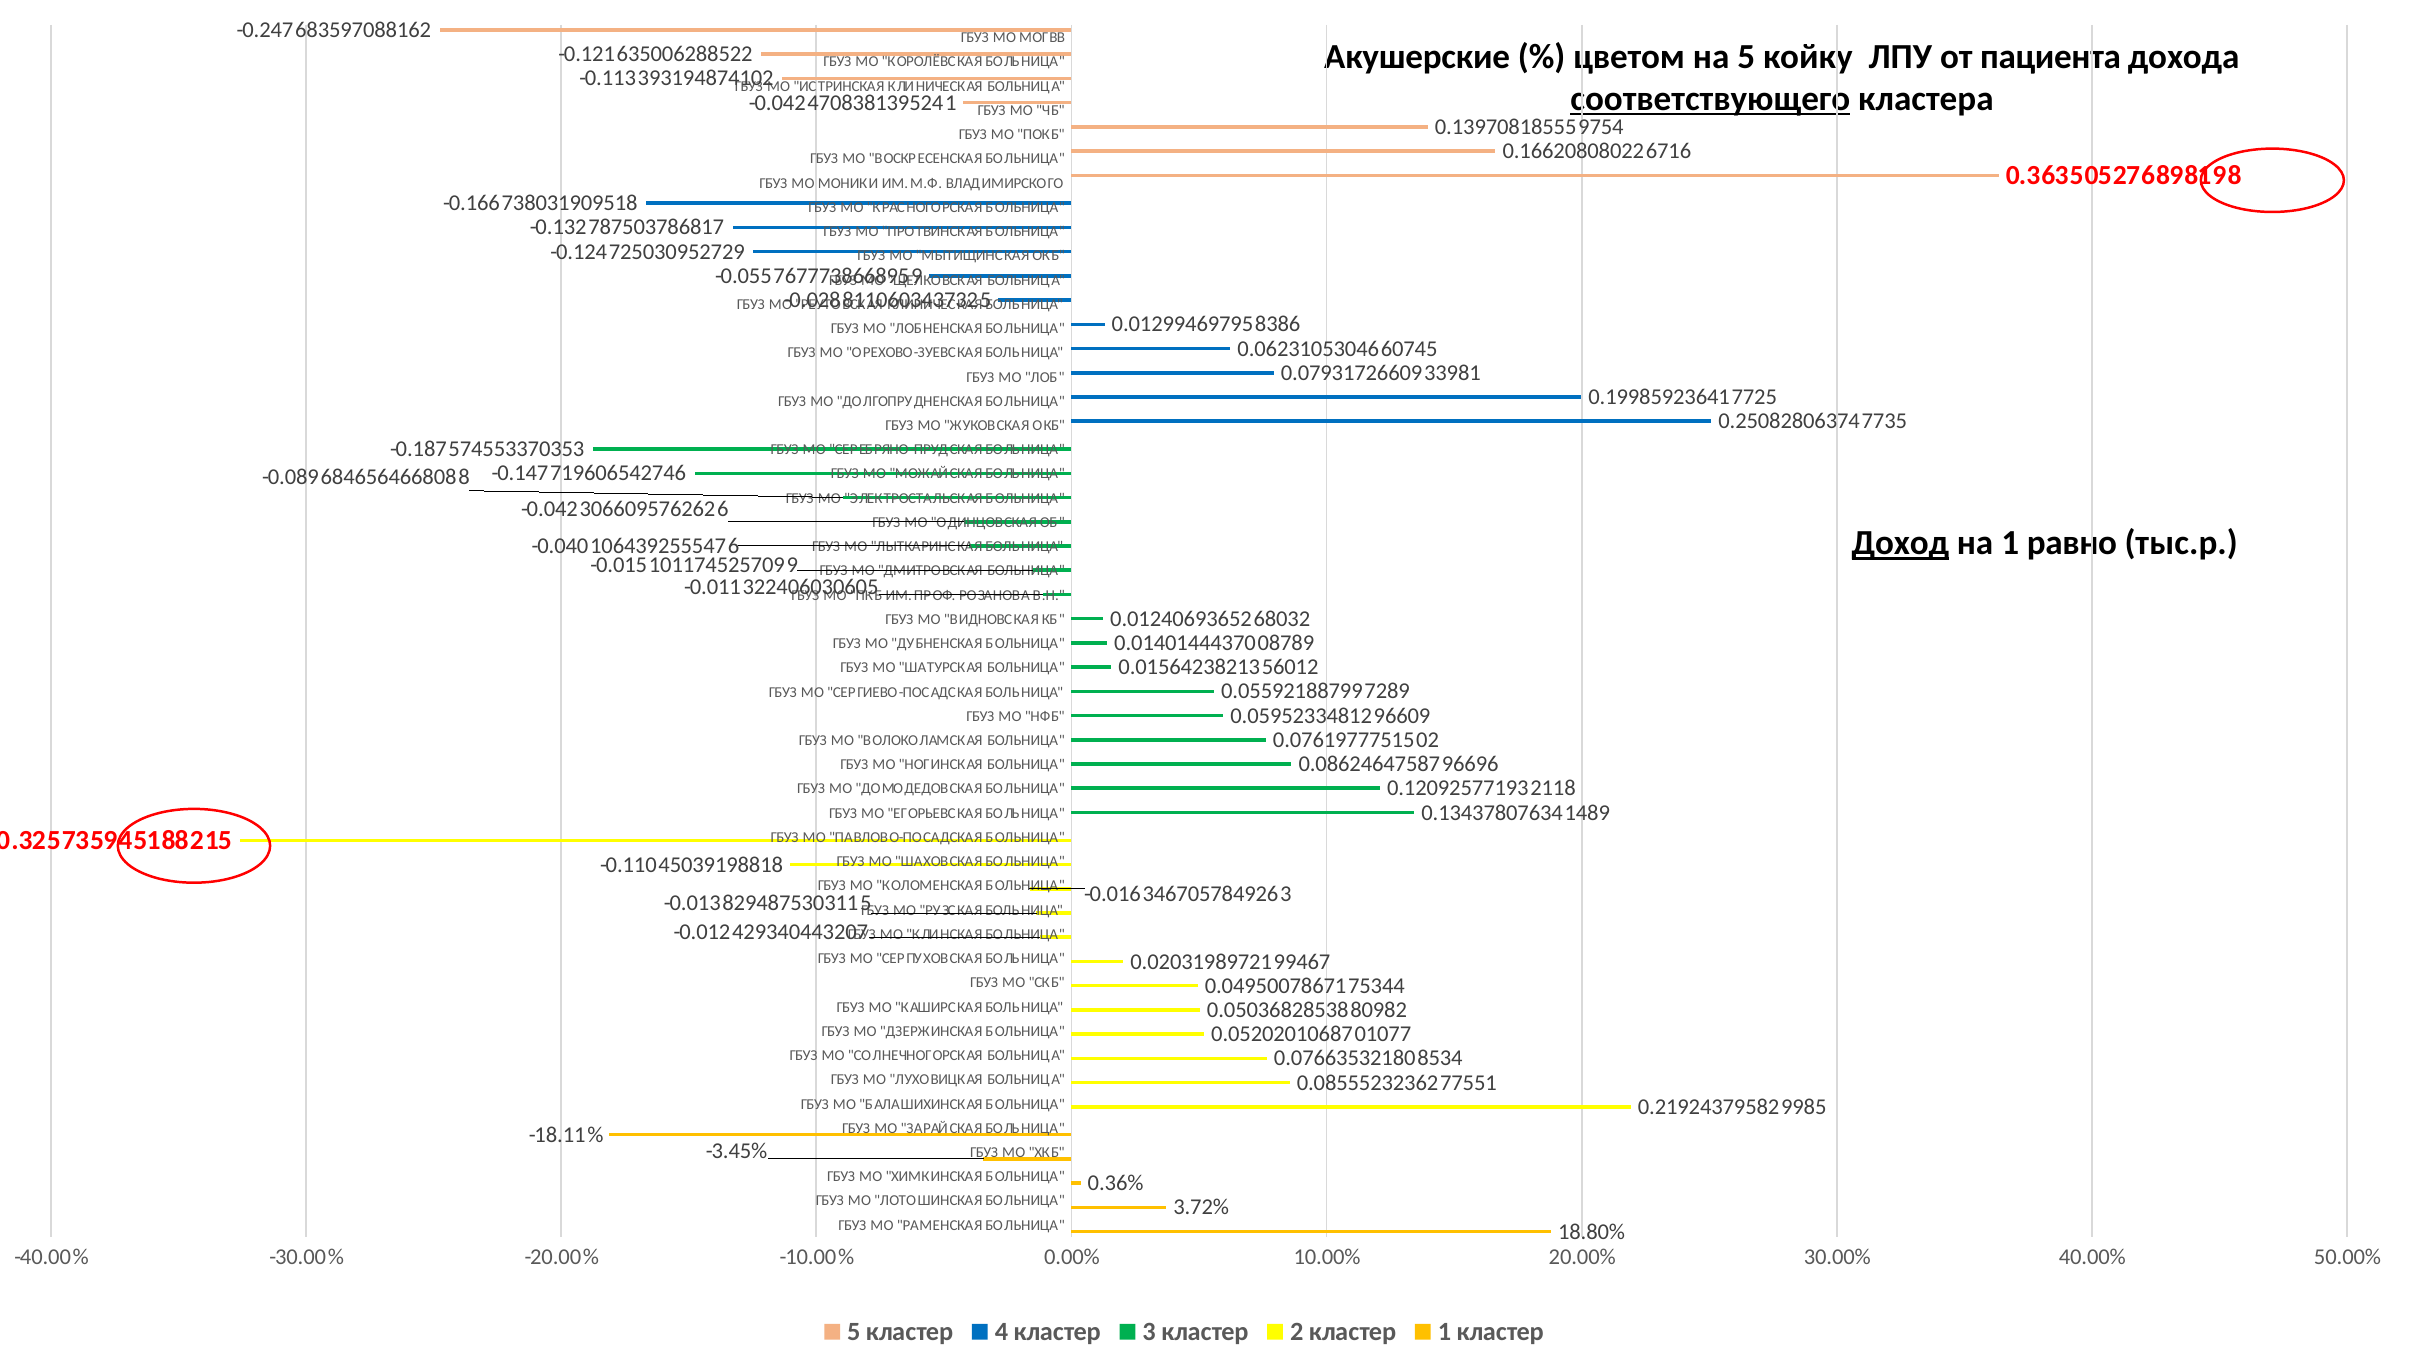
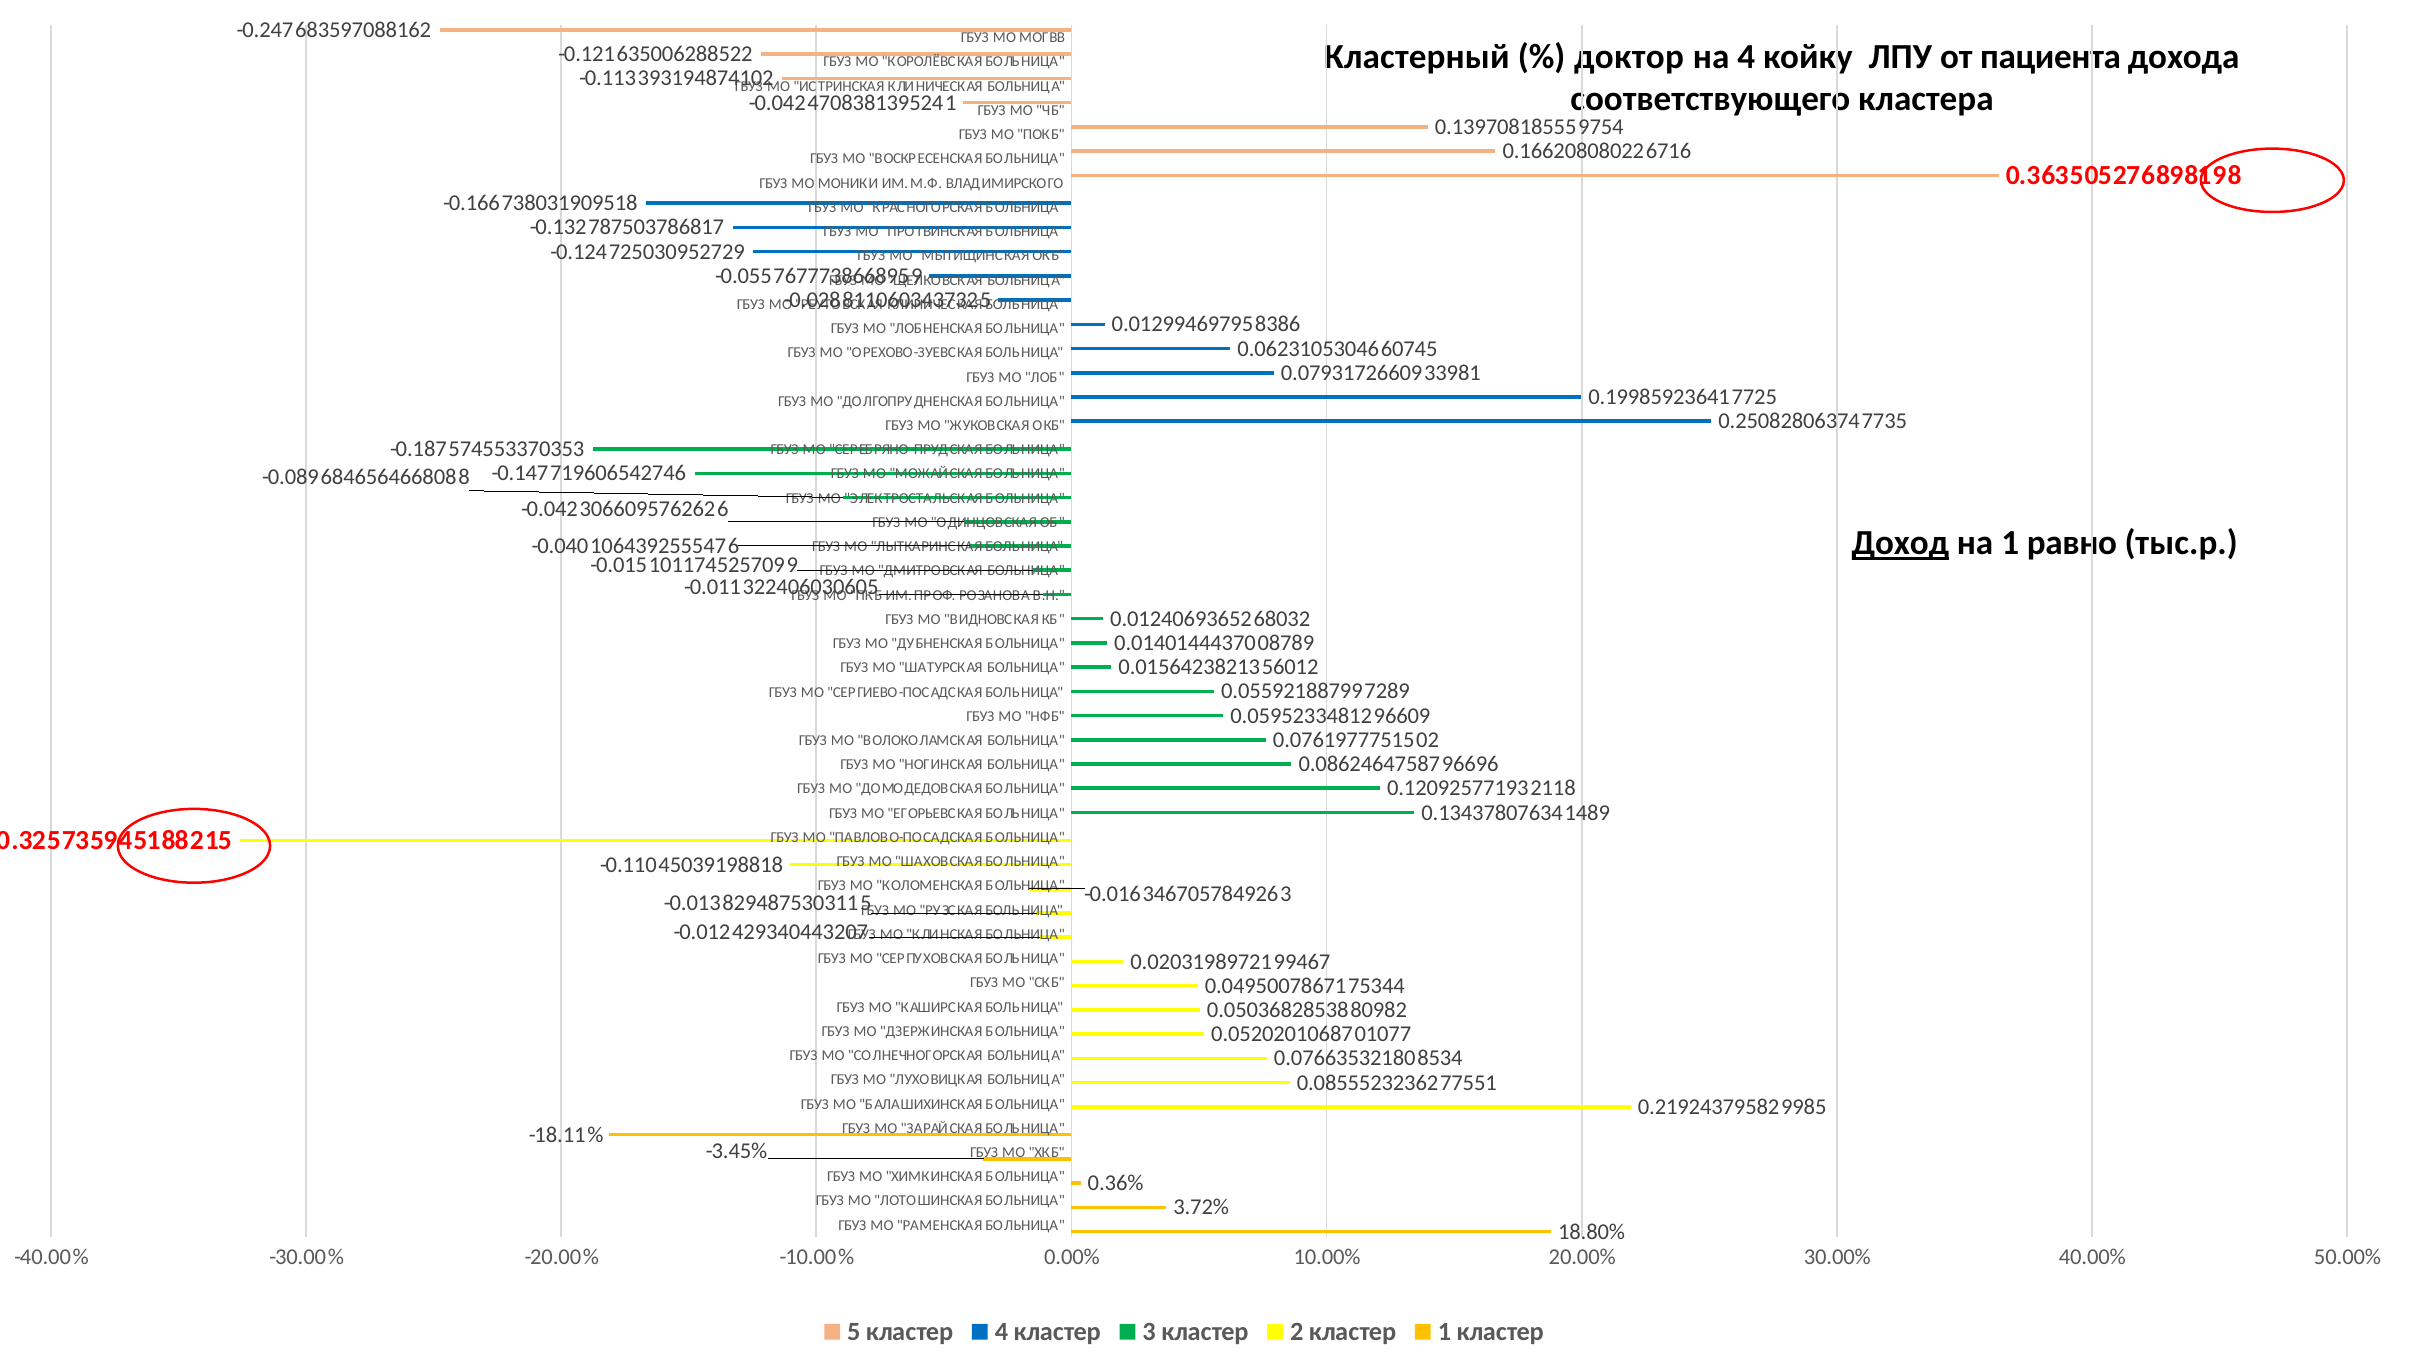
Акушерские: Акушерские -> Кластерный (1417, 57)
цветом: цветом -> доктор (1629, 57)
на 5: 5 -> 4 (1746, 57)
соответствующего underline: present -> none (1710, 99)
